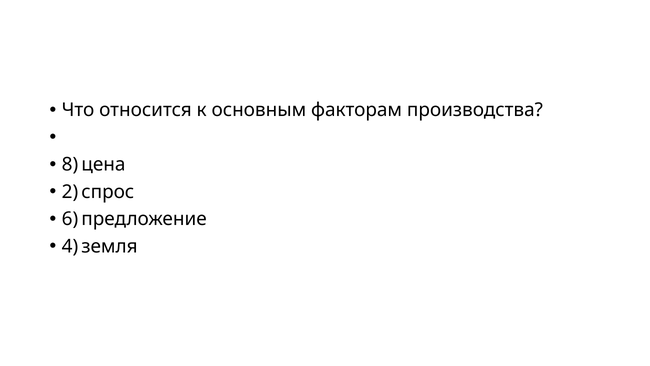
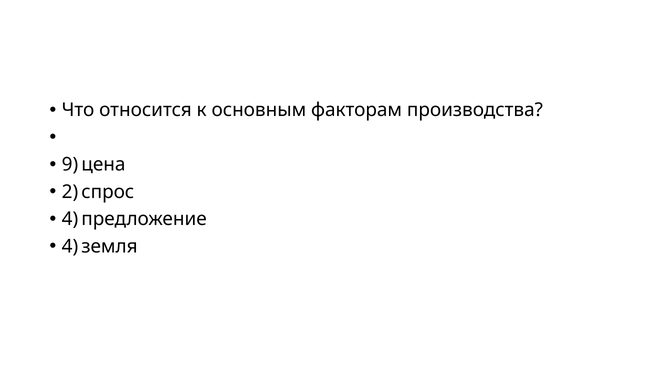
8: 8 -> 9 (70, 164)
6: 6 -> 4 (70, 219)
